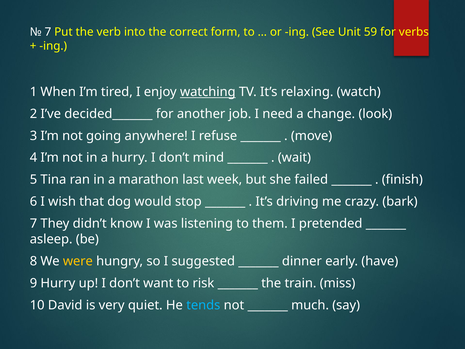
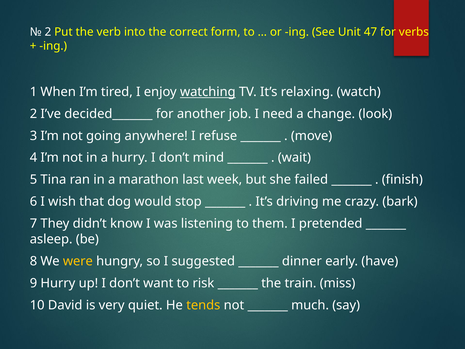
7: 7 -> 2 (48, 32)
59: 59 -> 47 (370, 32)
tends colour: light blue -> yellow (203, 305)
